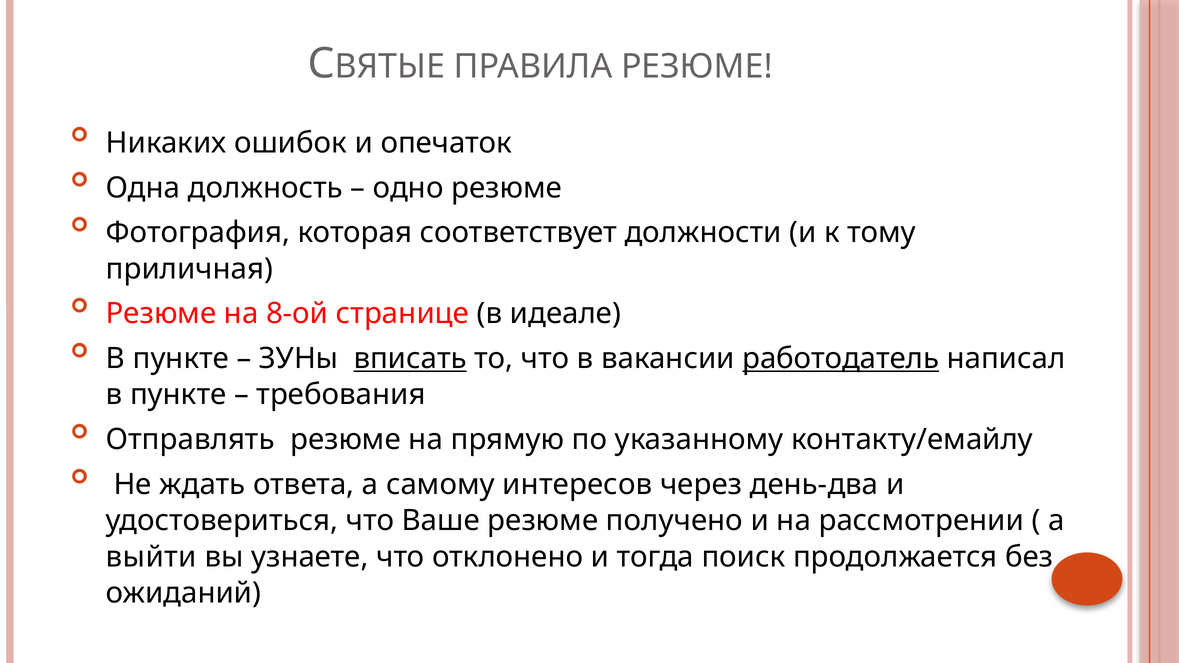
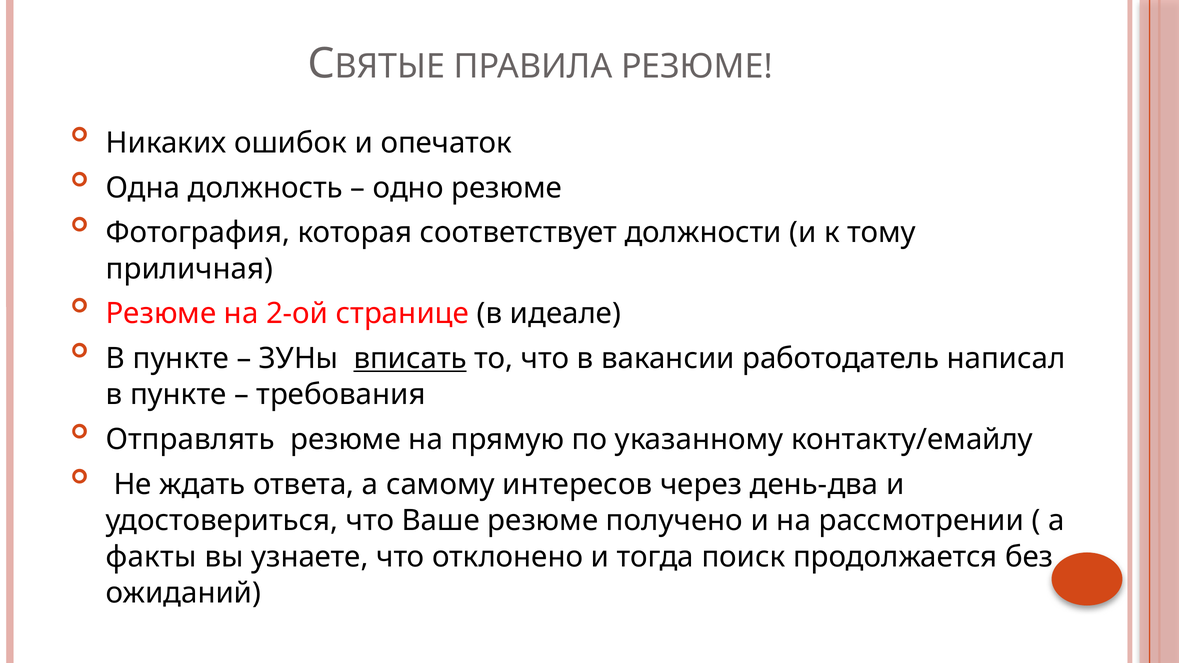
8-ой: 8-ой -> 2-ой (297, 314)
работодатель underline: present -> none (841, 359)
выйти: выйти -> факты (151, 557)
